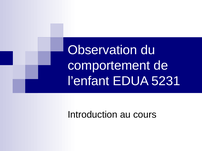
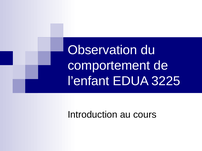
5231: 5231 -> 3225 (166, 81)
